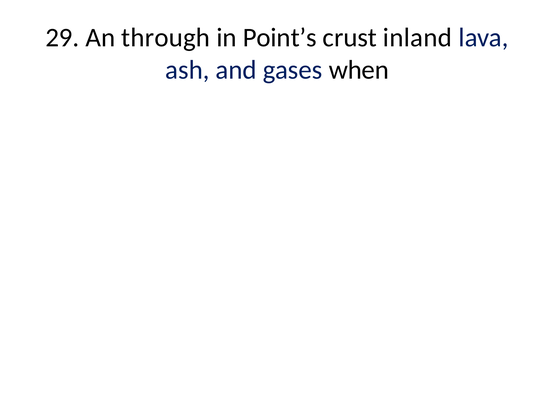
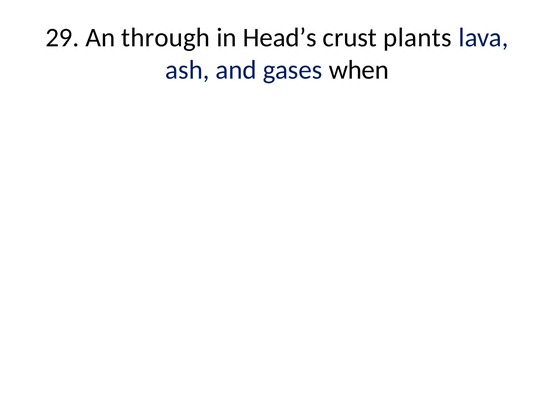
Point’s: Point’s -> Head’s (280, 37)
inland: inland -> plants (417, 37)
